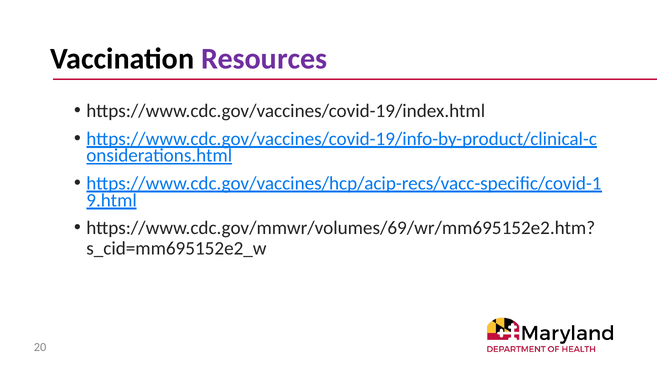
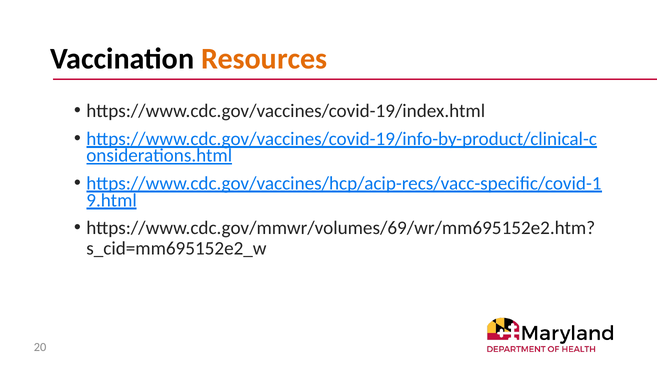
Resources colour: purple -> orange (264, 59)
